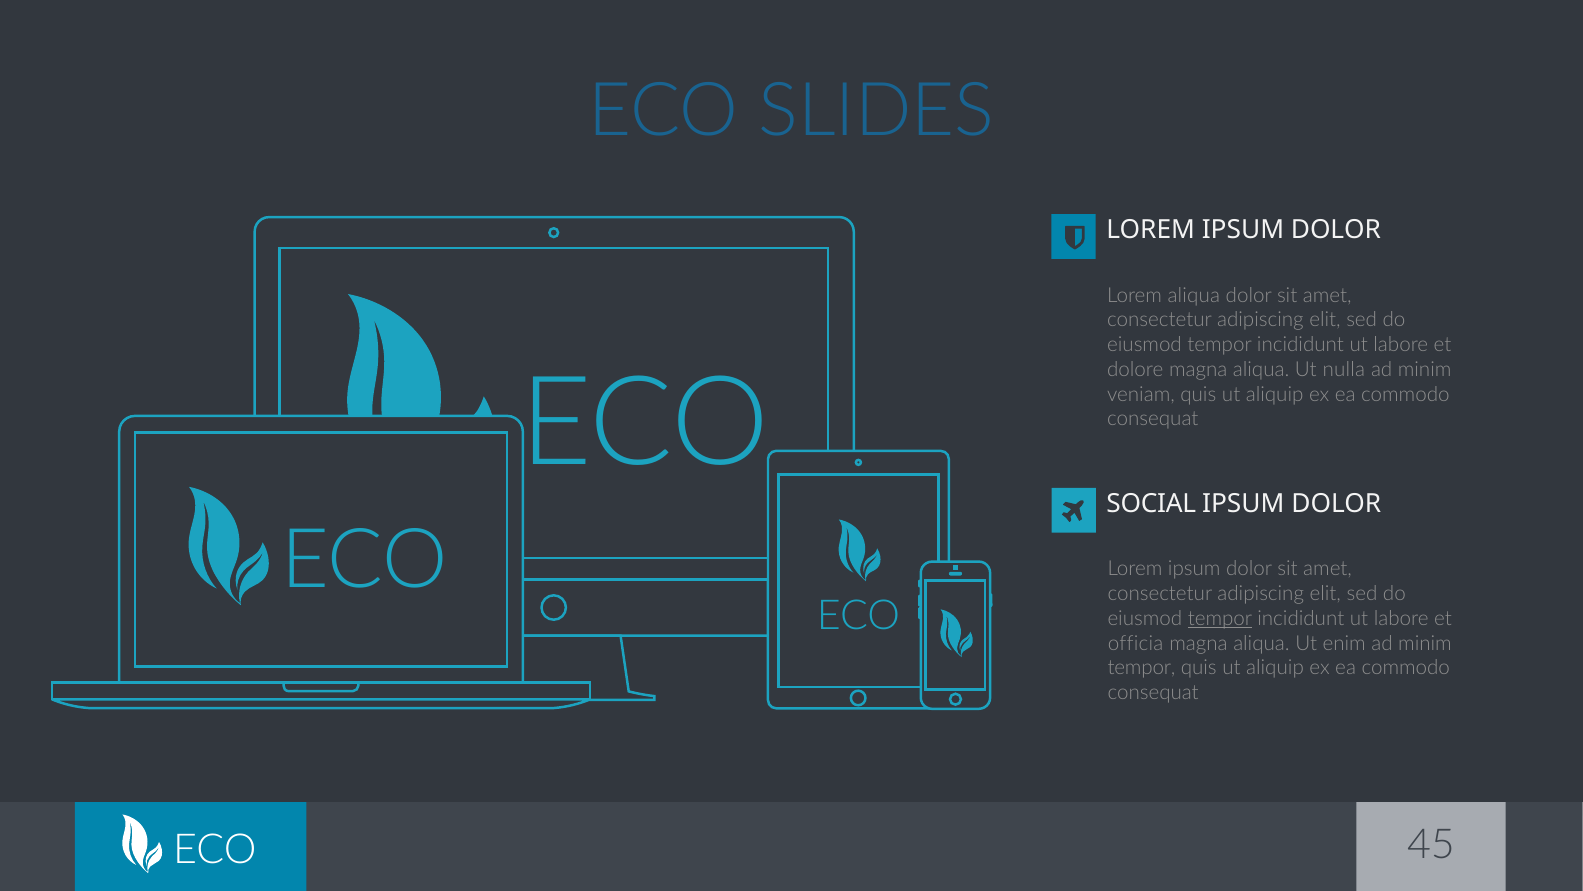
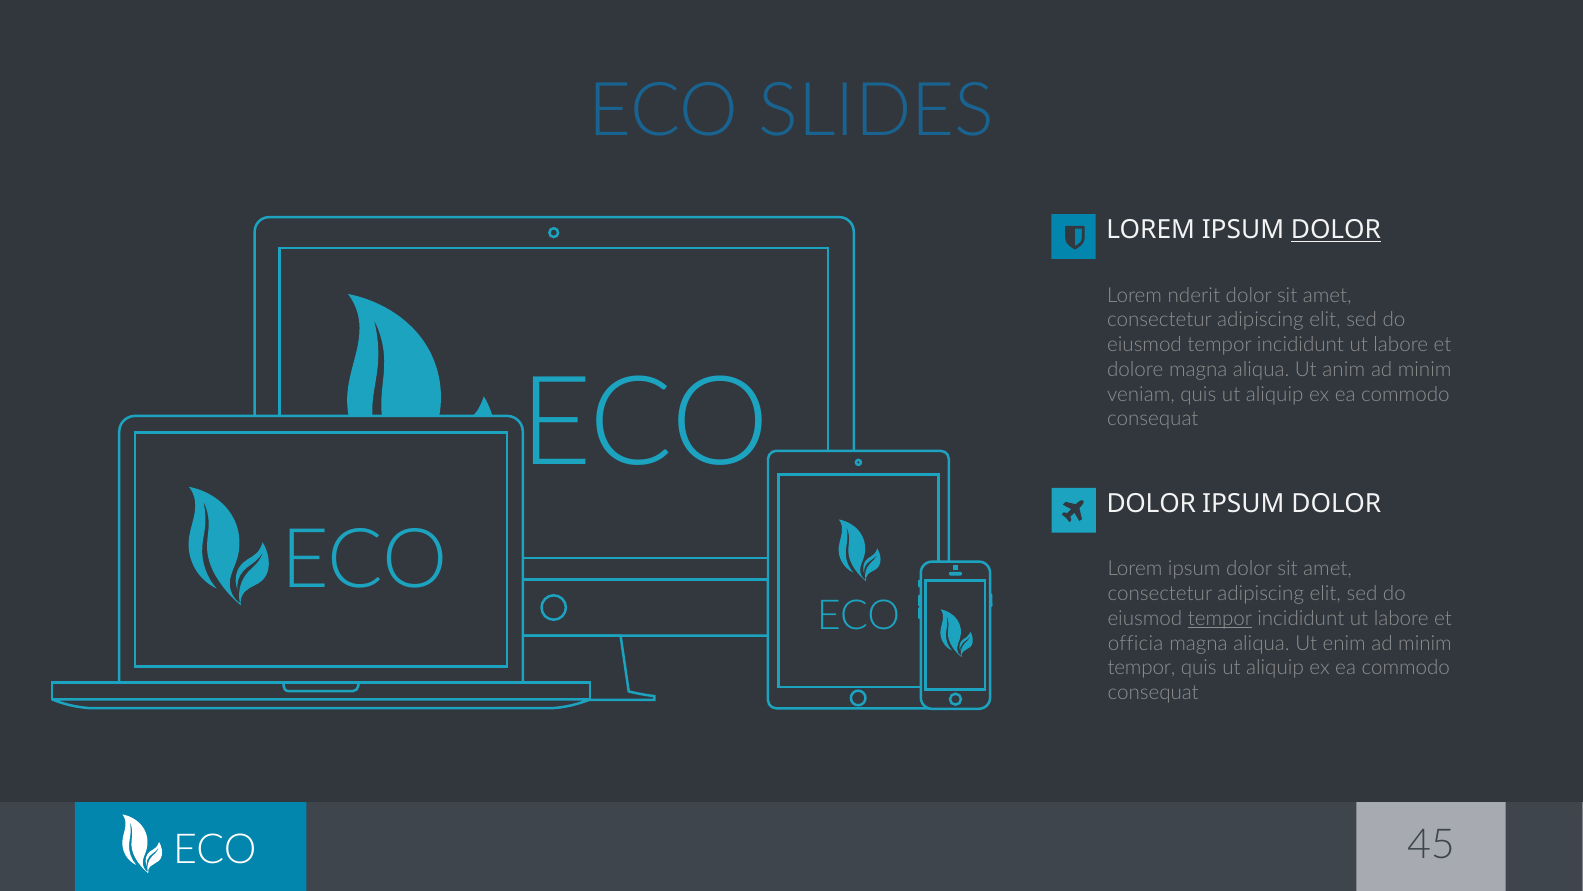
DOLOR underline: none -> present (1336, 230)
Lorem aliqua: aliqua -> nderit (1194, 295)
nulla: nulla -> anim (1344, 369)
SOCIAL: SOCIAL -> DOLOR (1151, 504)
